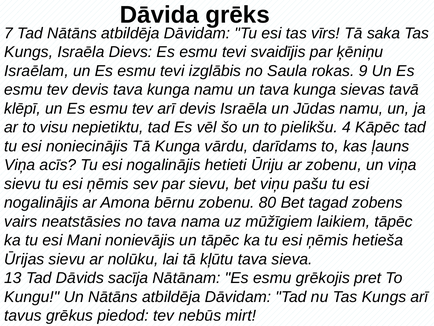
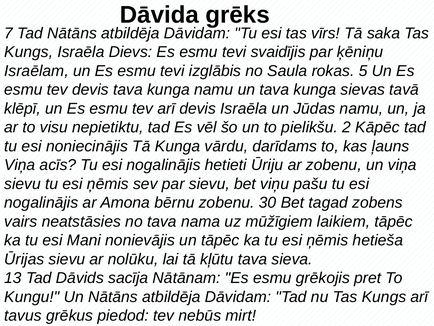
9: 9 -> 5 (363, 71)
4: 4 -> 2 (347, 127)
80: 80 -> 30 (268, 202)
